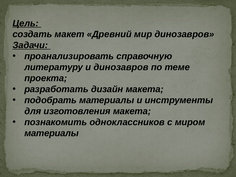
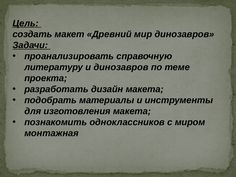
материалы: материалы -> монтажная (52, 133)
